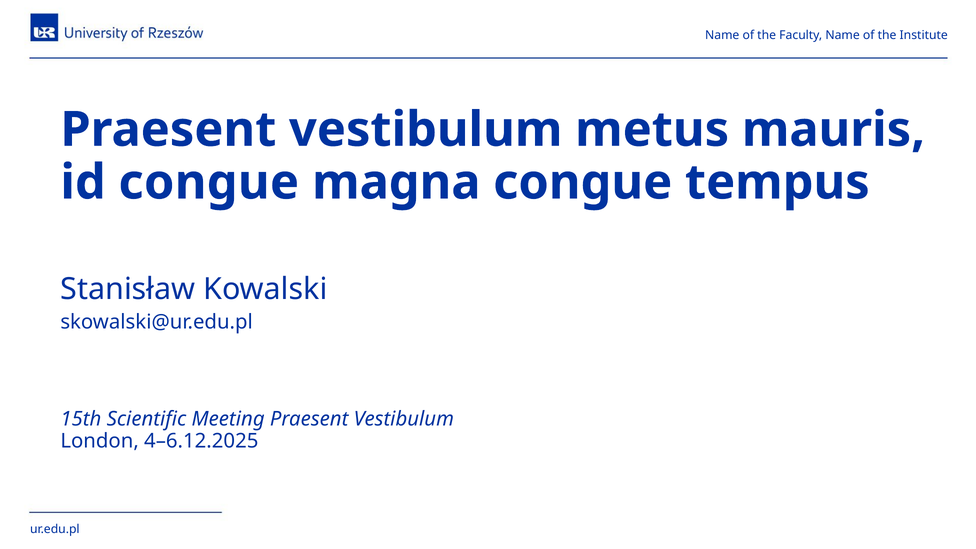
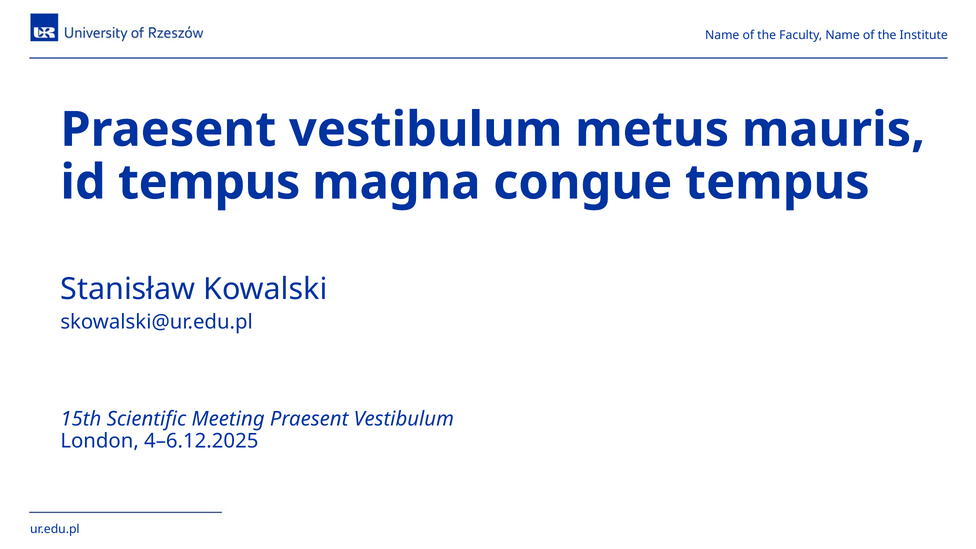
id congue: congue -> tempus (209, 182)
